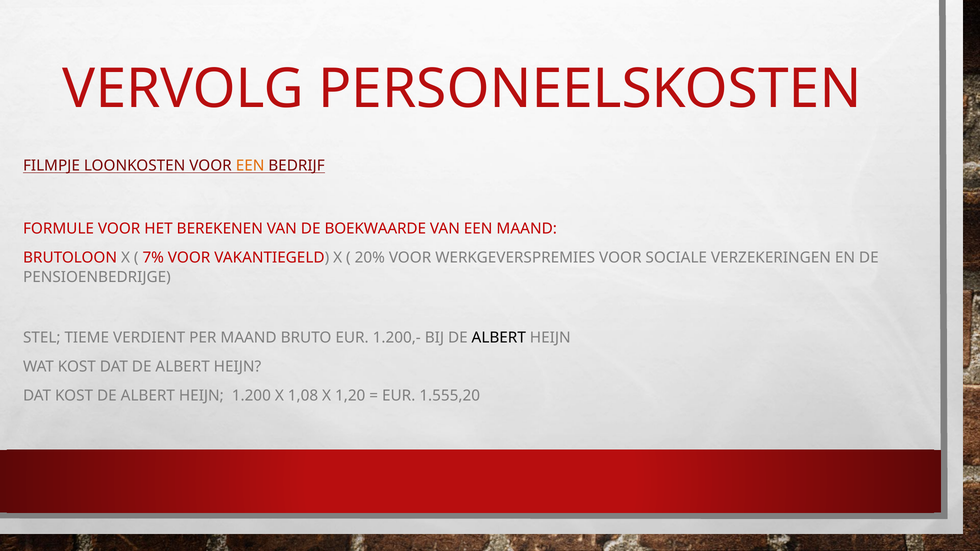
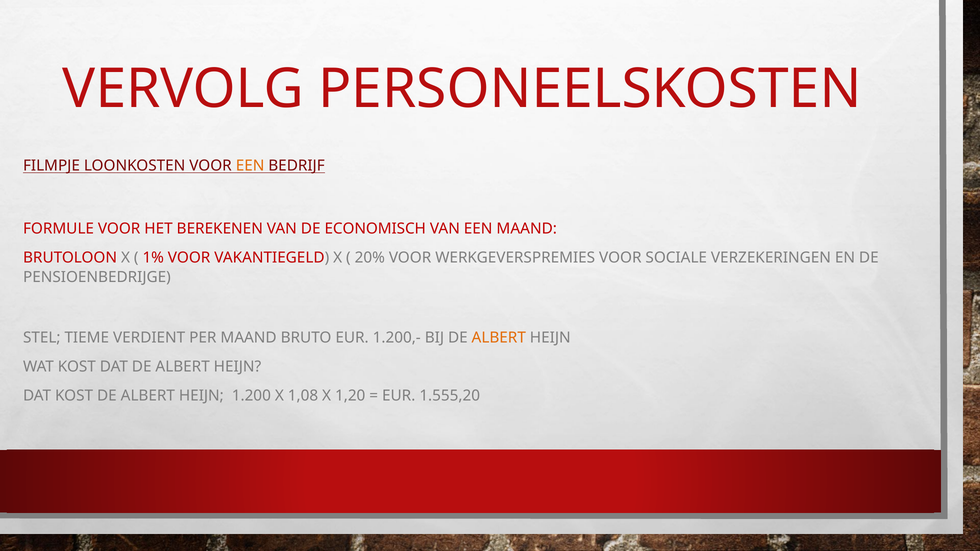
BOEKWAARDE: BOEKWAARDE -> ECONOMISCH (375, 229)
7%: 7% -> 1% (153, 258)
ALBERT colour: black -> orange (499, 338)
